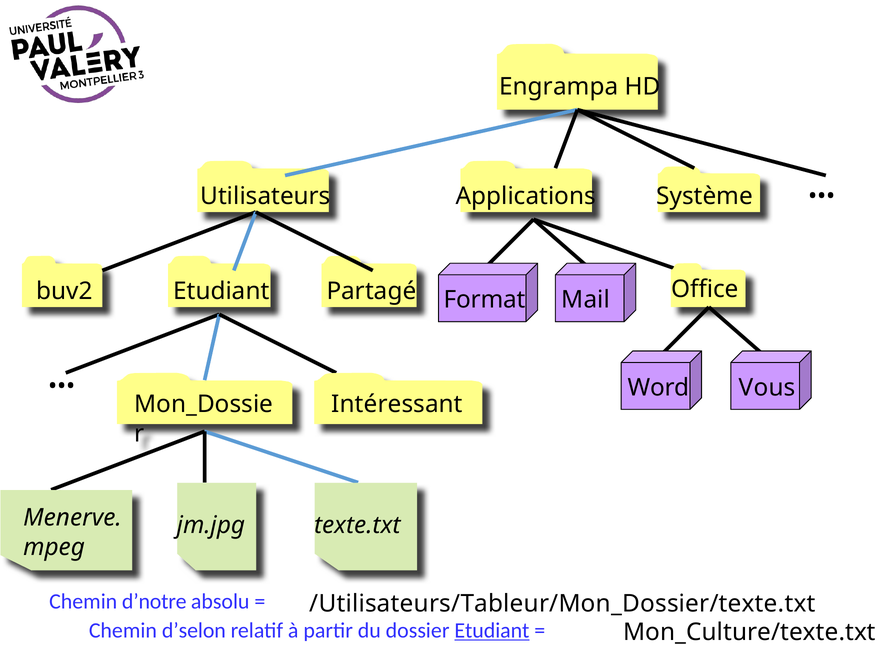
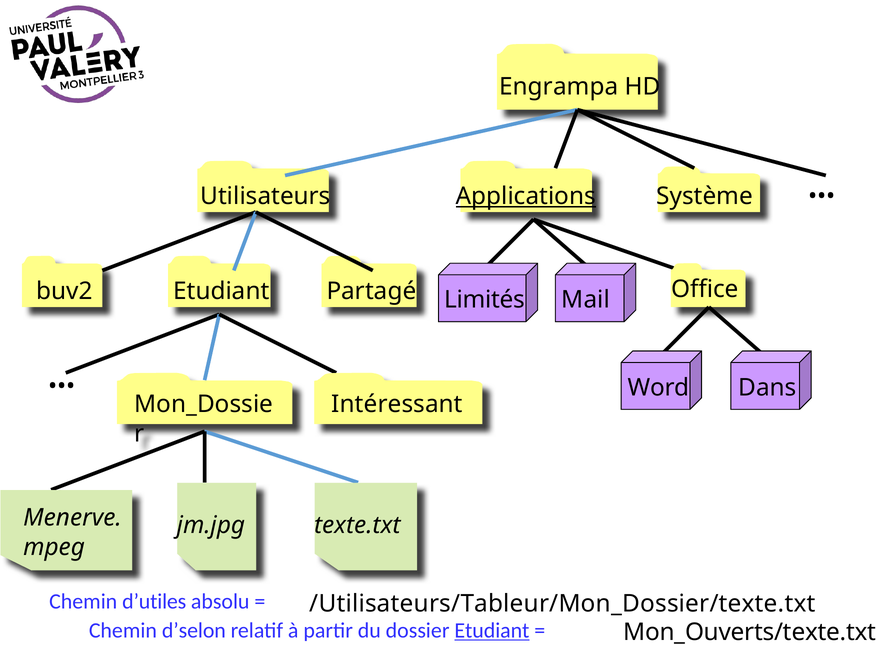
Applications underline: none -> present (526, 196)
Format: Format -> Limités (485, 300)
Vous: Vous -> Dans (767, 387)
d’notre: d’notre -> d’utiles (154, 601)
Mon_Culture/texte.txt: Mon_Culture/texte.txt -> Mon_Ouverts/texte.txt (750, 632)
